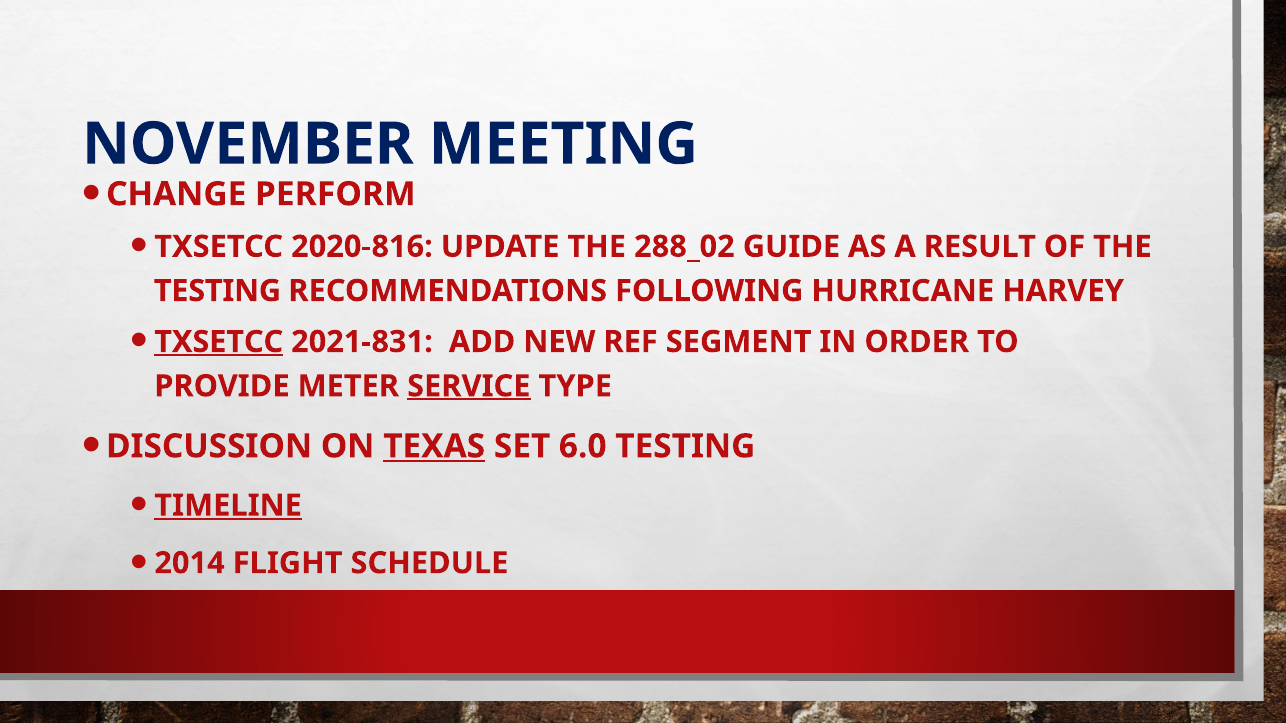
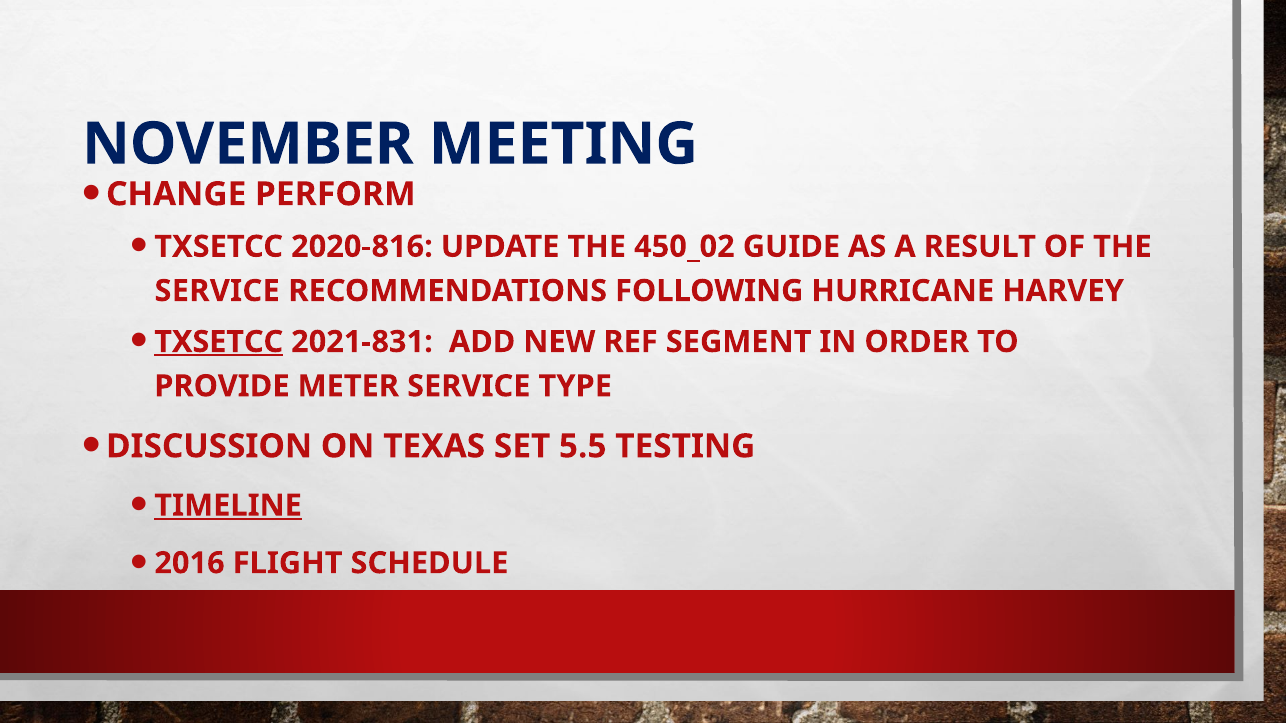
288_02: 288_02 -> 450_02 (684, 247)
TESTING: TESTING -> SERVICE (217, 291)
SERVICE underline: present -> none (469, 386)
TEXAS underline: present -> none (434, 447)
6.0: 6.0 -> 5.5 (583, 447)
2014: 2014 -> 2016 (190, 563)
